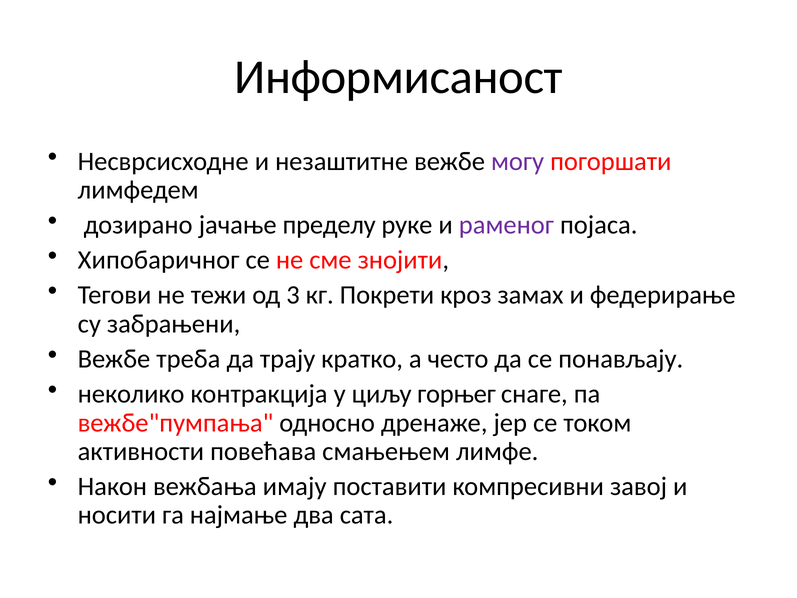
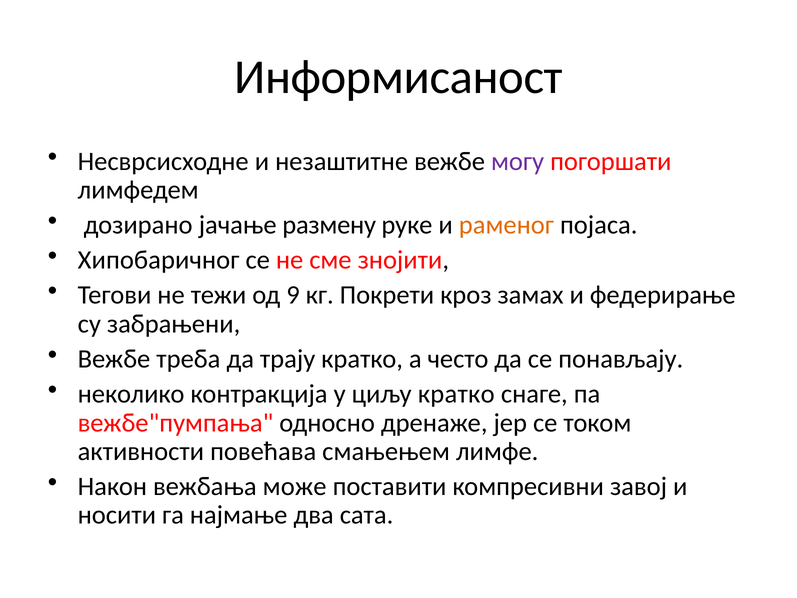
пределу: пределу -> размену (329, 225)
раменог colour: purple -> orange (506, 225)
3: 3 -> 9 (293, 295)
циљу горњег: горњег -> кратко (456, 394)
имају: имају -> може (295, 486)
